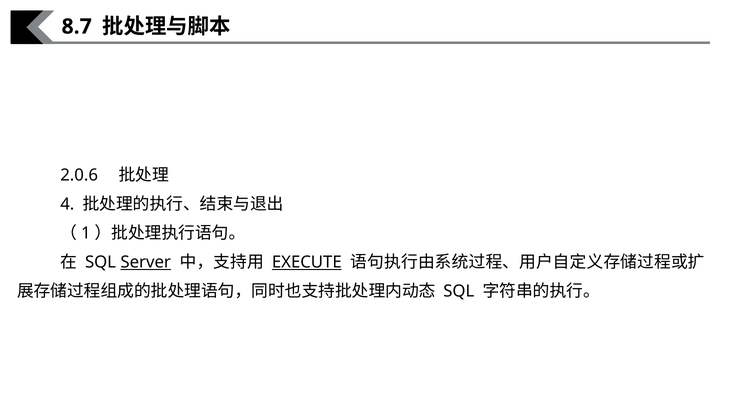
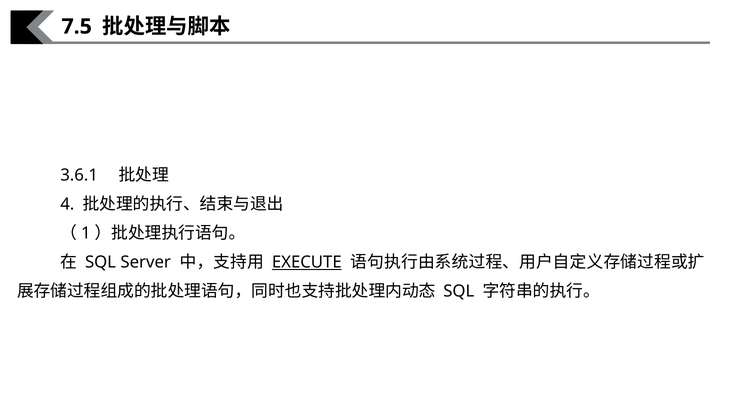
8.7: 8.7 -> 7.5 (77, 27)
2.0.6: 2.0.6 -> 3.6.1 (79, 175)
Server underline: present -> none (146, 262)
